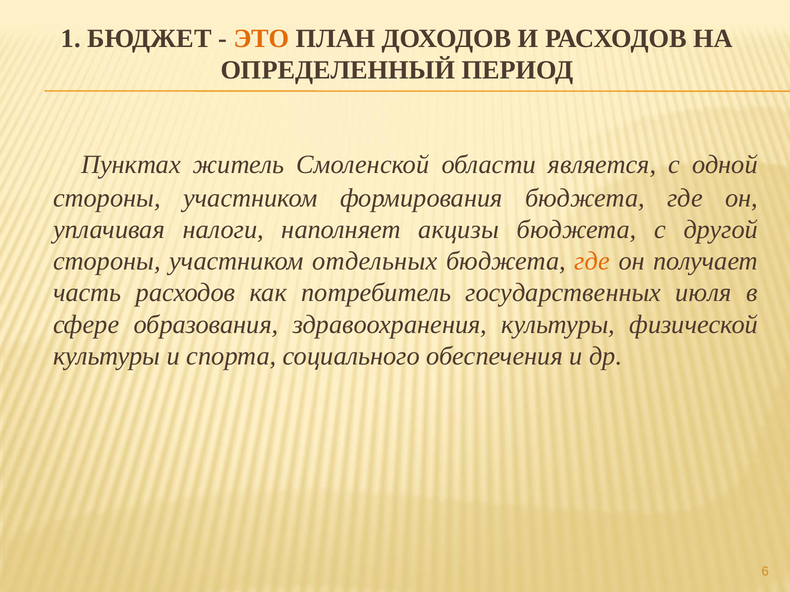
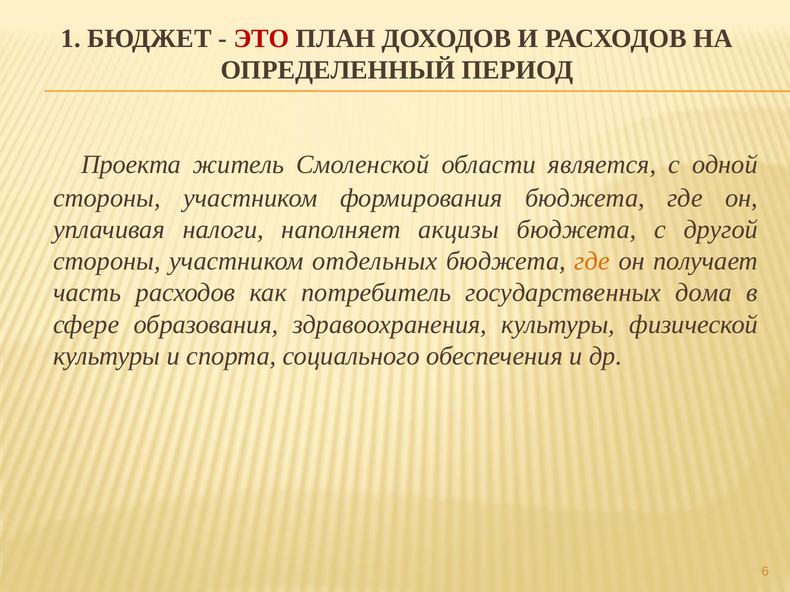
ЭТО colour: orange -> red (261, 39)
Пунктах: Пунктах -> Проекта (131, 165)
июля: июля -> дома (704, 293)
